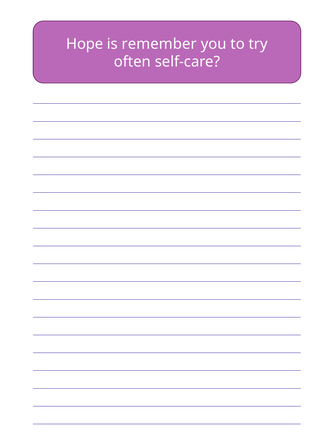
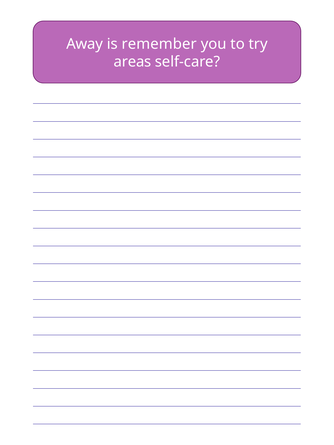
Hope: Hope -> Away (85, 44)
often: often -> areas (132, 62)
